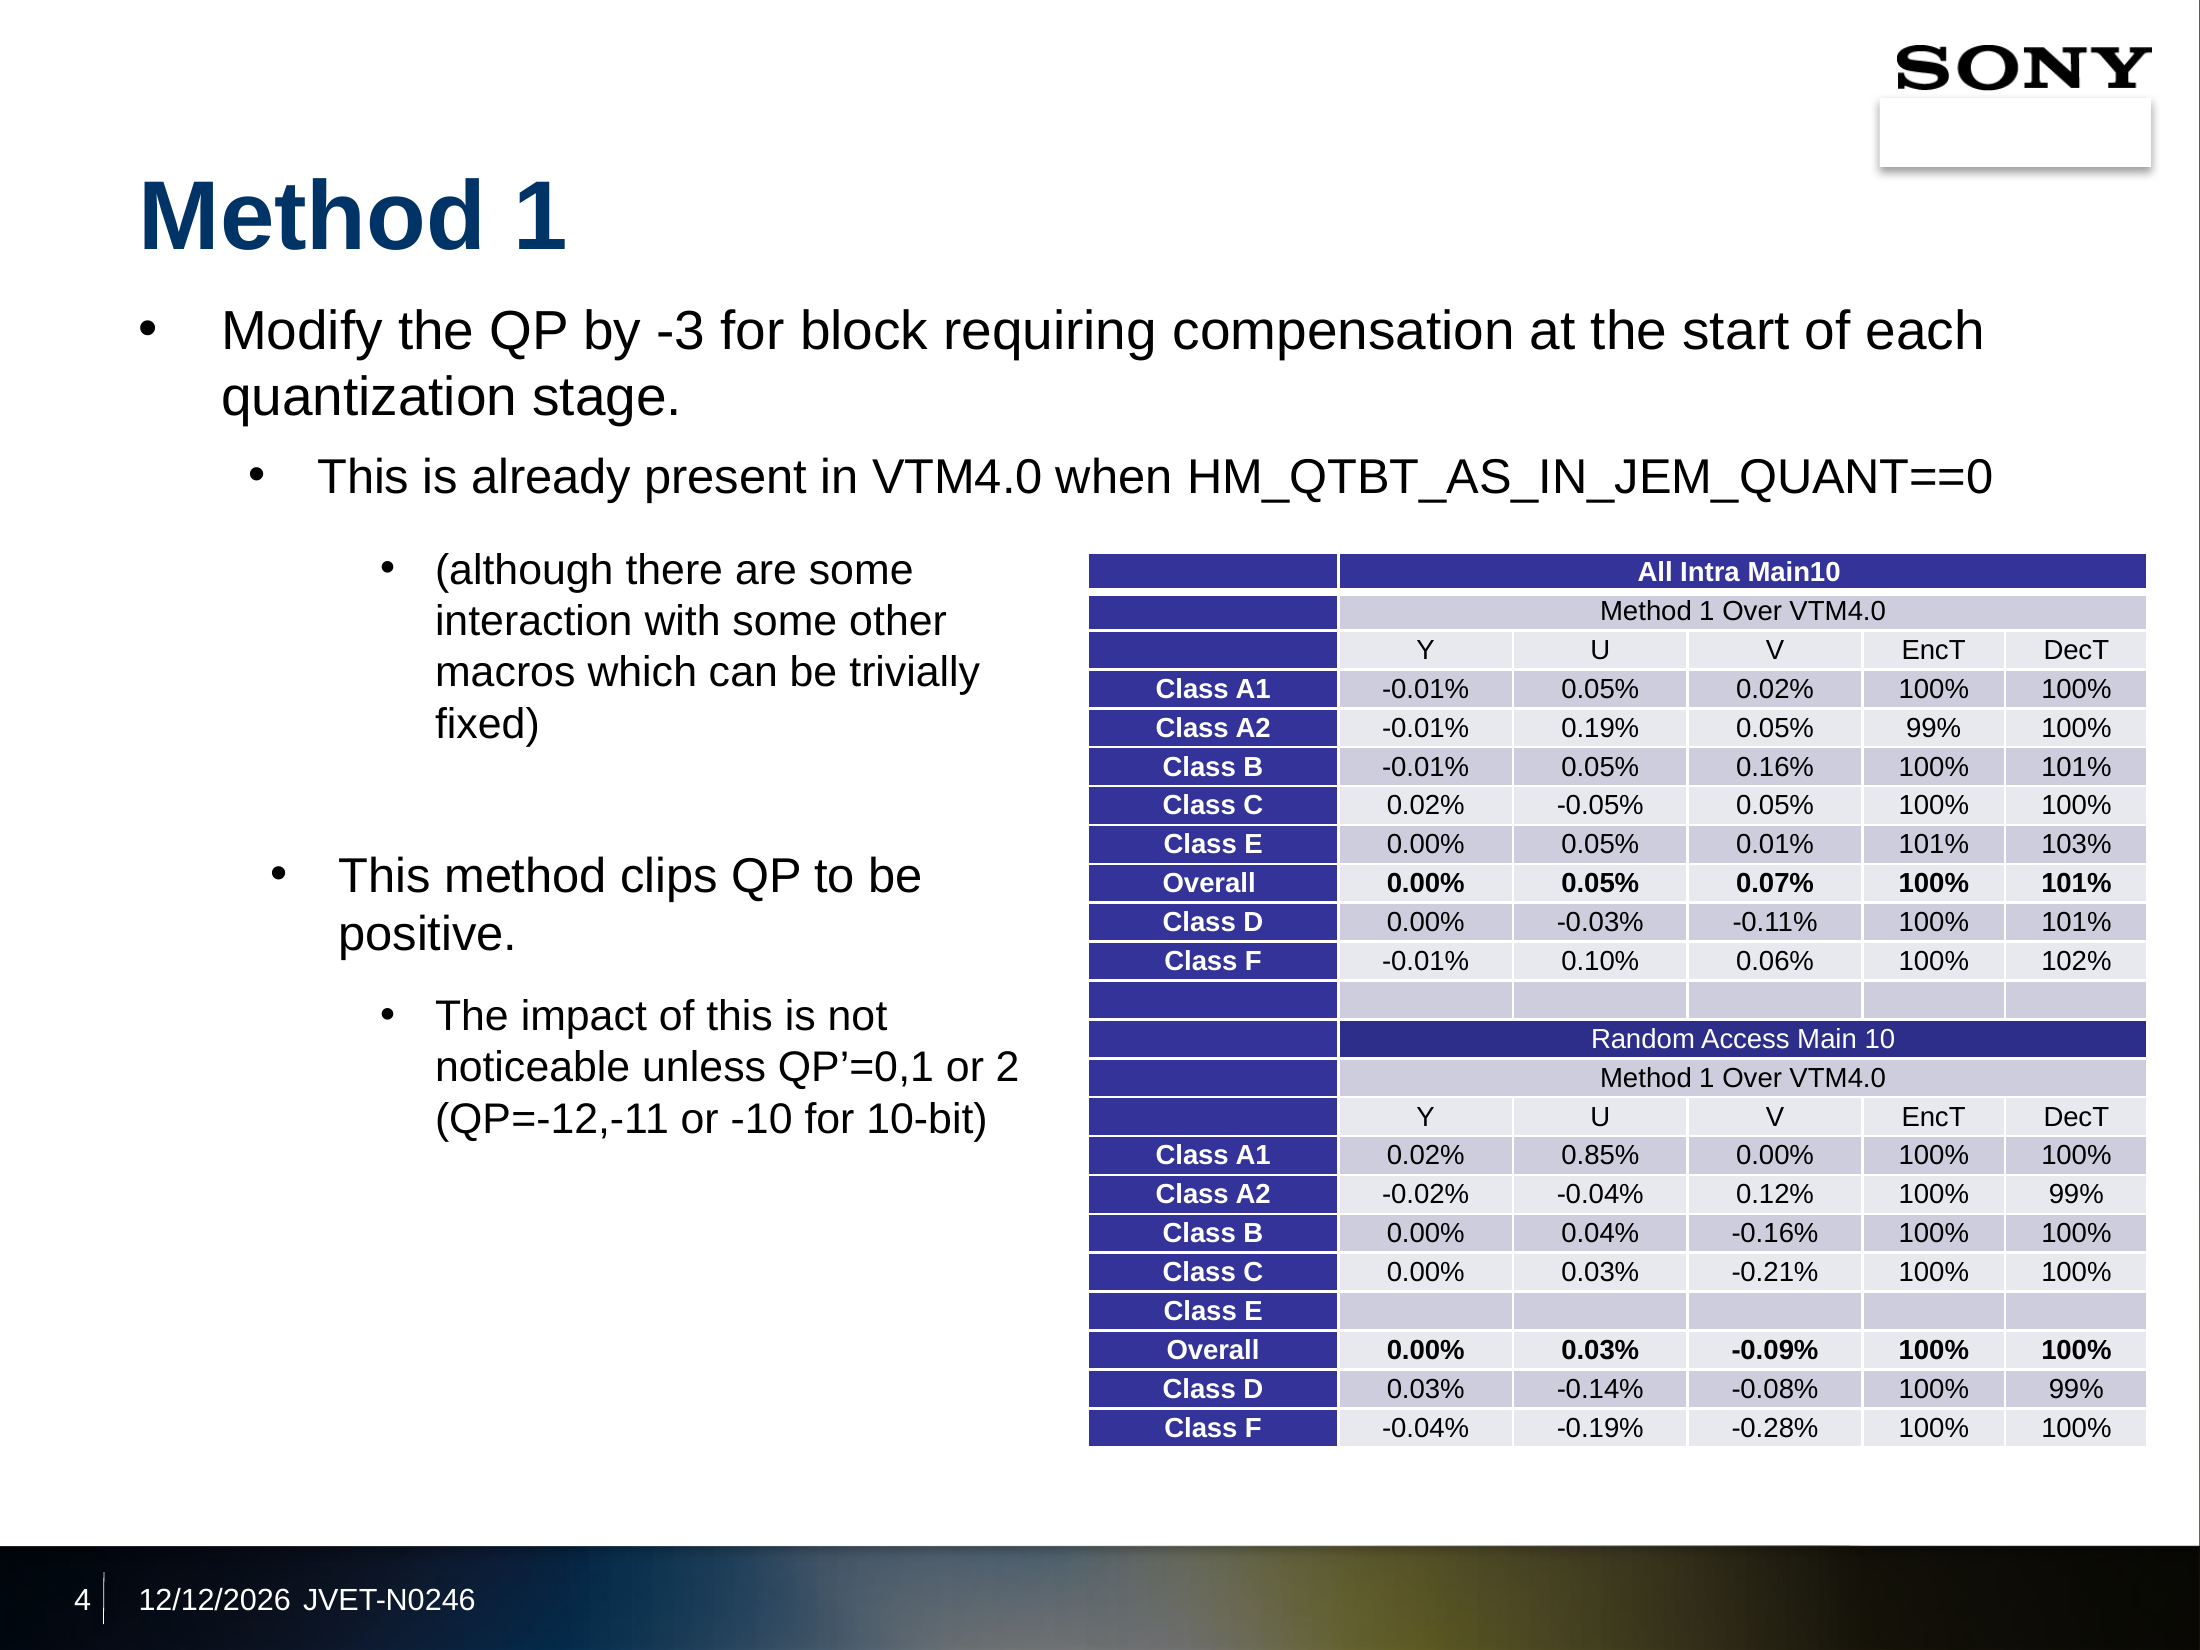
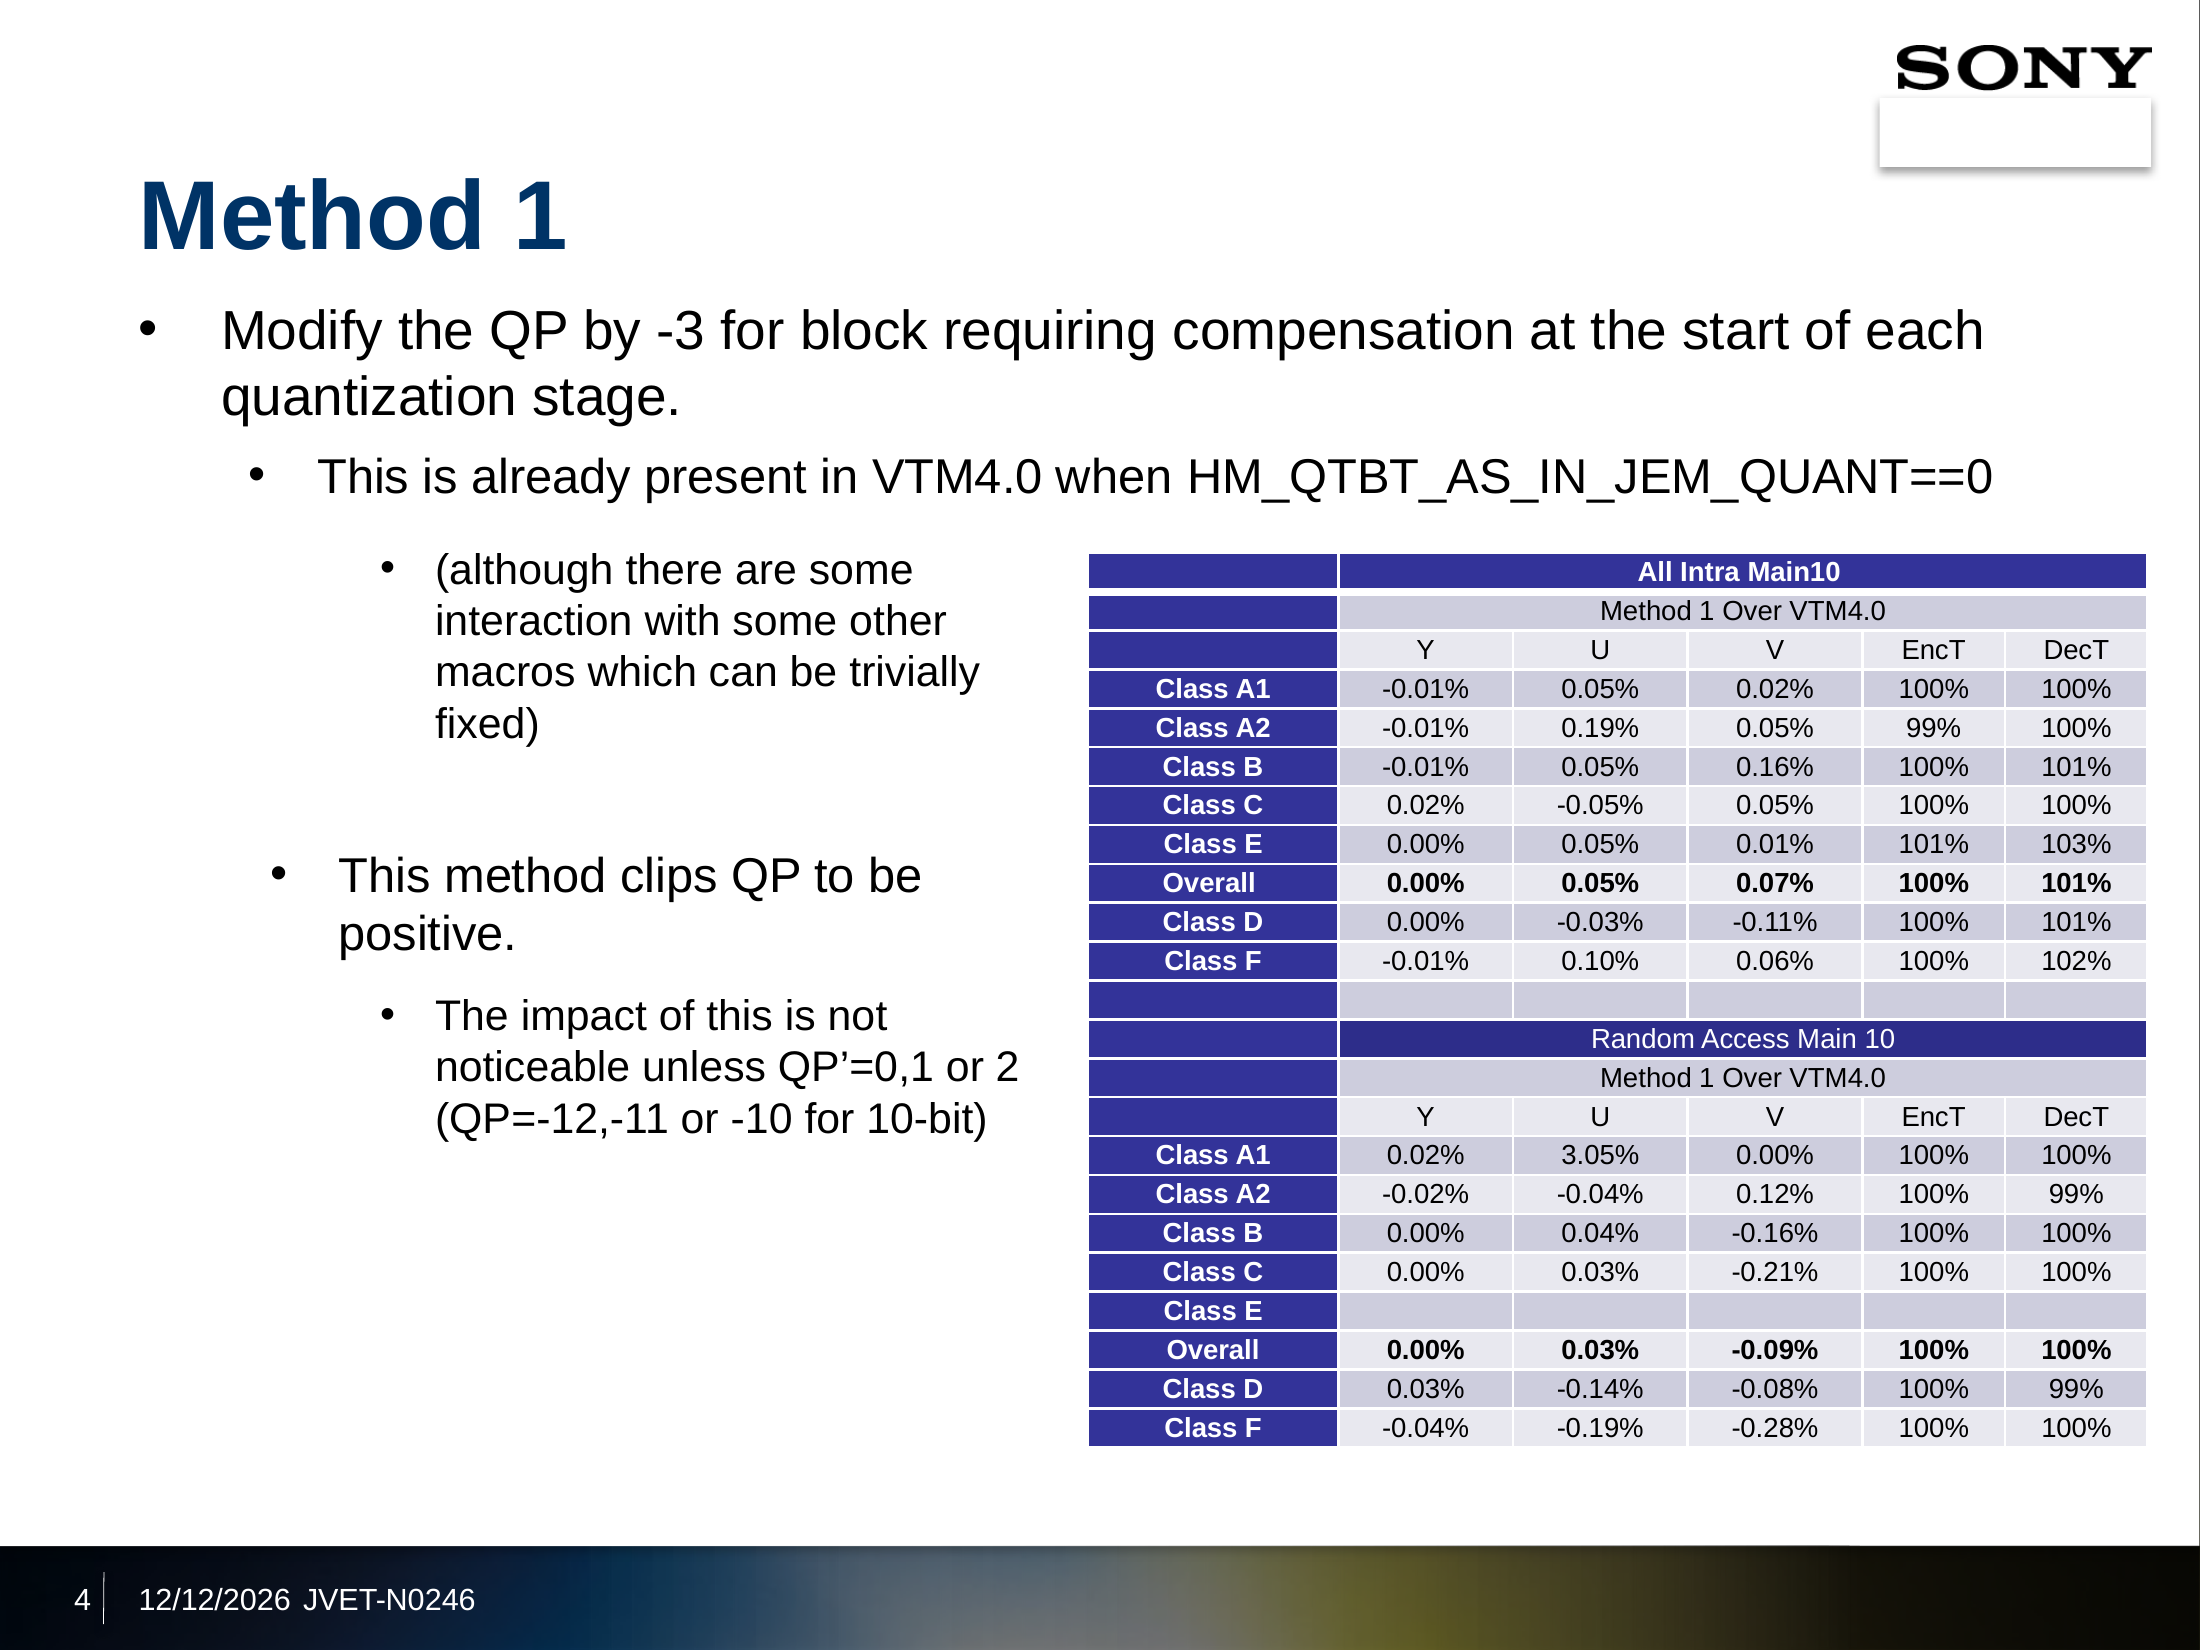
0.85%: 0.85% -> 3.05% (1600, 1156)
